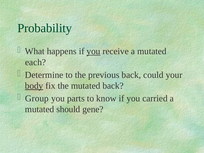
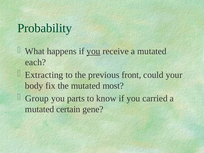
Determine: Determine -> Extracting (44, 75)
previous back: back -> front (131, 75)
body underline: present -> none (34, 86)
mutated back: back -> most (113, 86)
should: should -> certain (68, 109)
